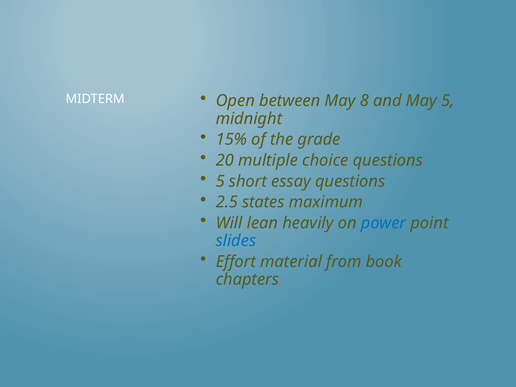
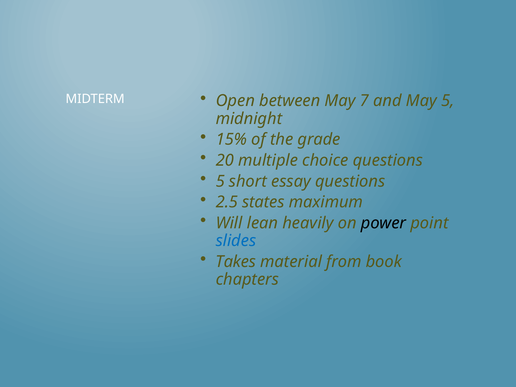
8: 8 -> 7 (364, 101)
power colour: blue -> black (383, 223)
Effort: Effort -> Takes (236, 262)
